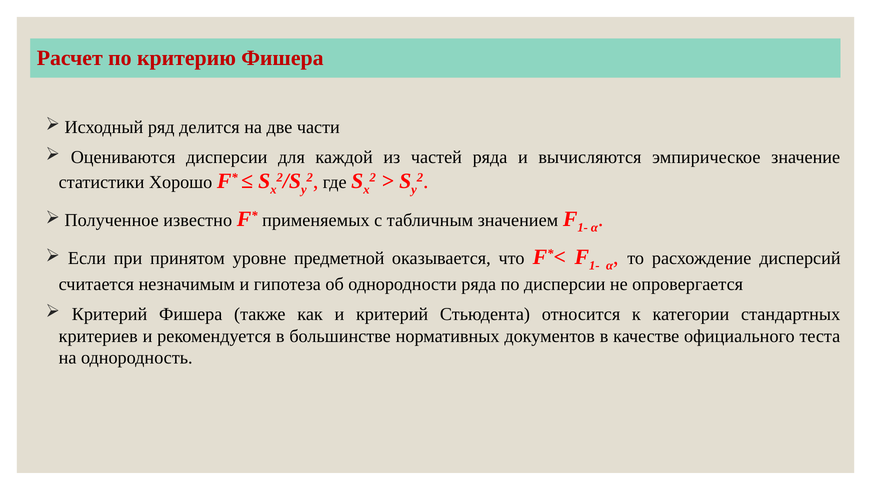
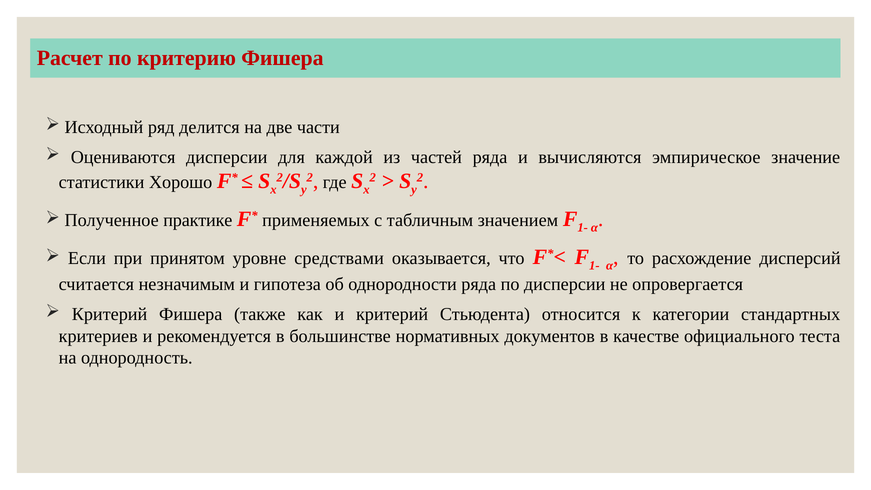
известно: известно -> практике (198, 220)
предметной: предметной -> средствами (339, 258)
